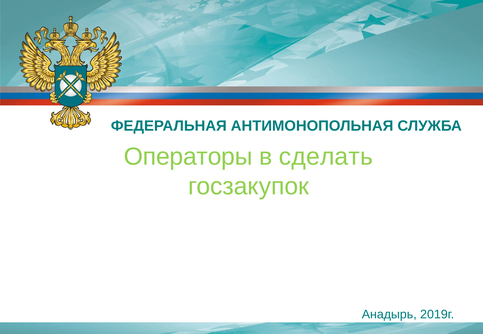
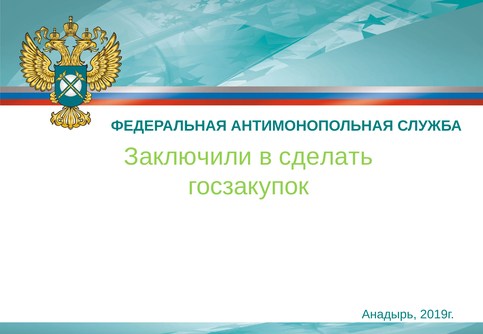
Операторы: Операторы -> Заключили (188, 157)
